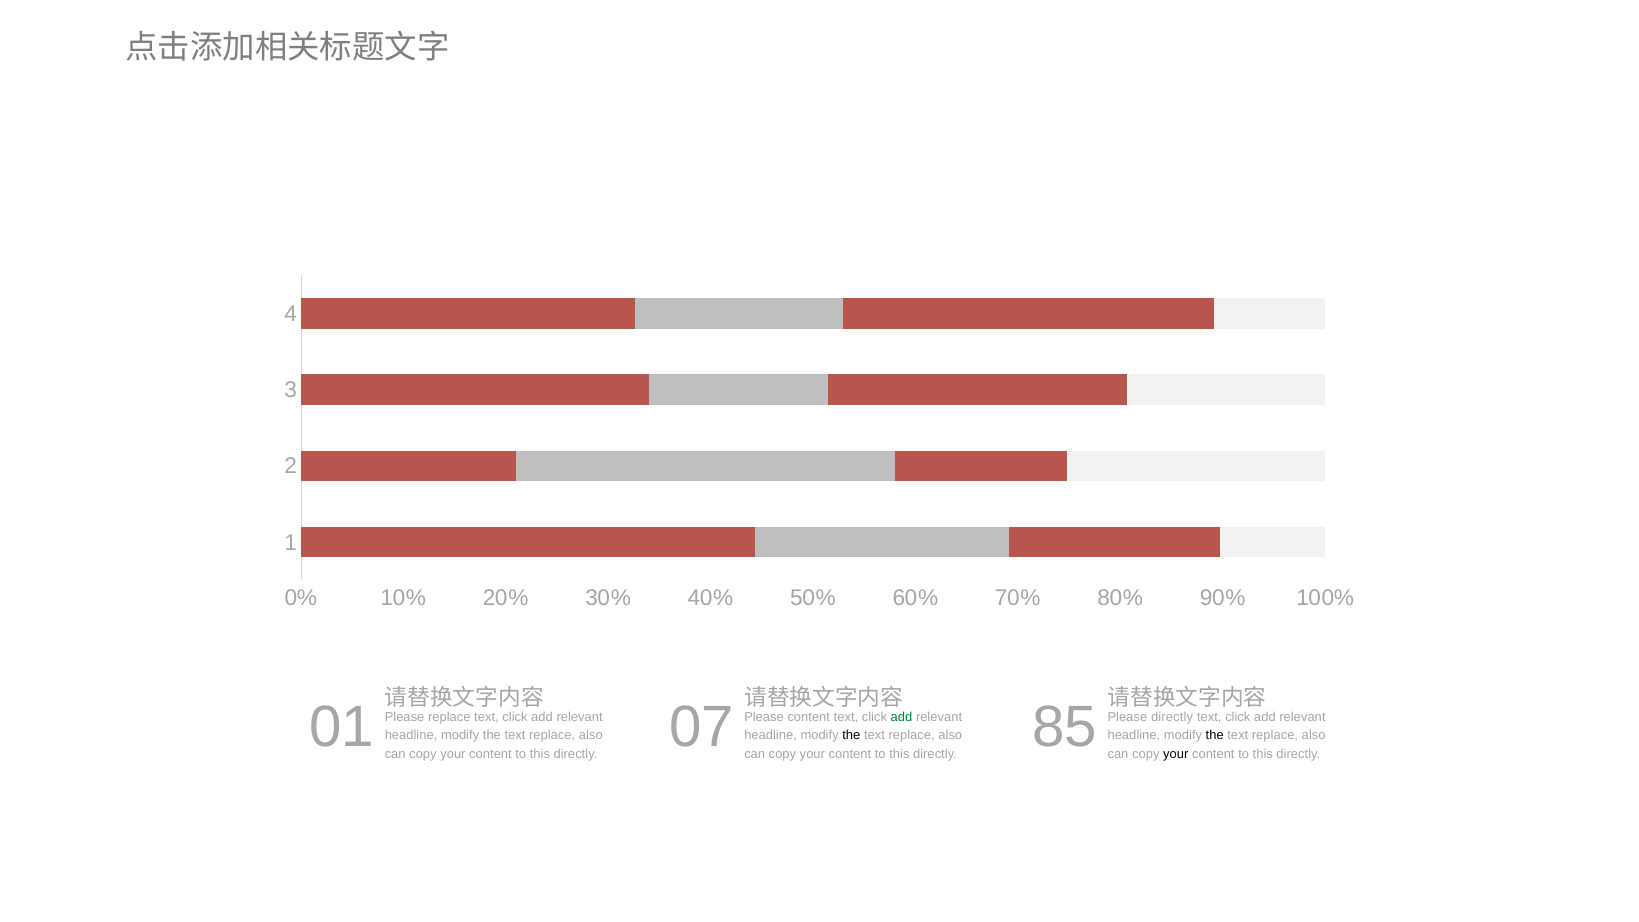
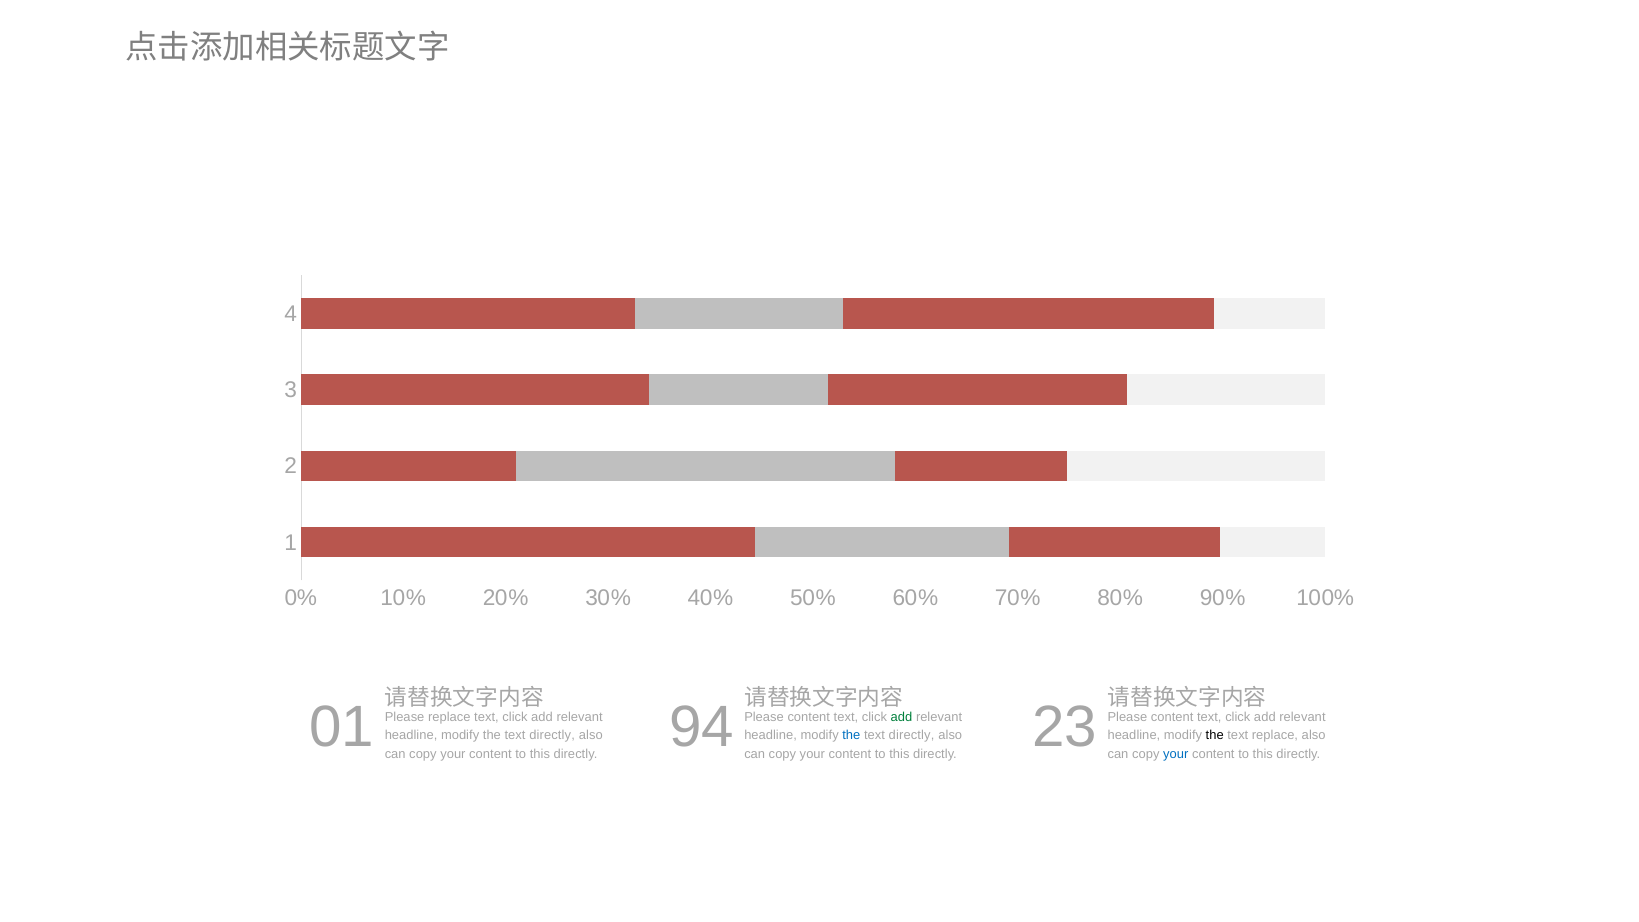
07: 07 -> 94 (701, 727)
85: 85 -> 23 (1065, 727)
directly: directly -> content (1172, 717)
replace: replace -> directly (552, 736)
the colour: black -> blue (851, 736)
replace: replace -> directly (912, 736)
your colour: black -> blue (1176, 754)
